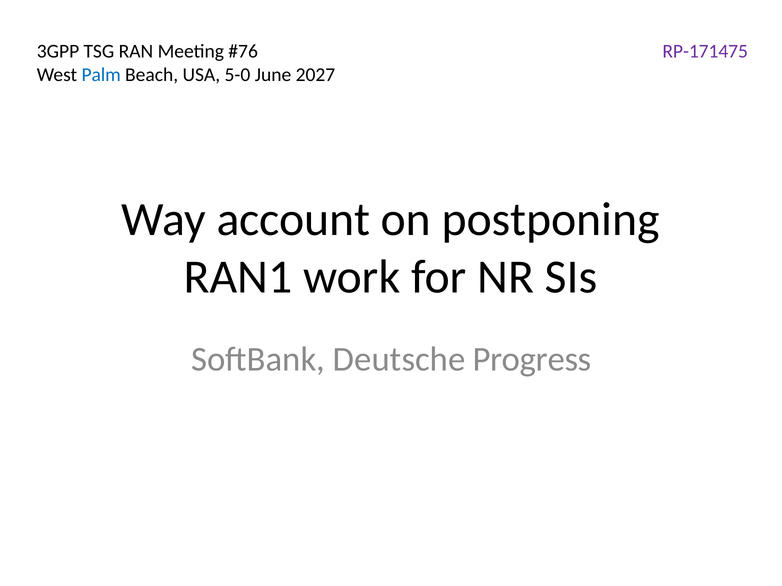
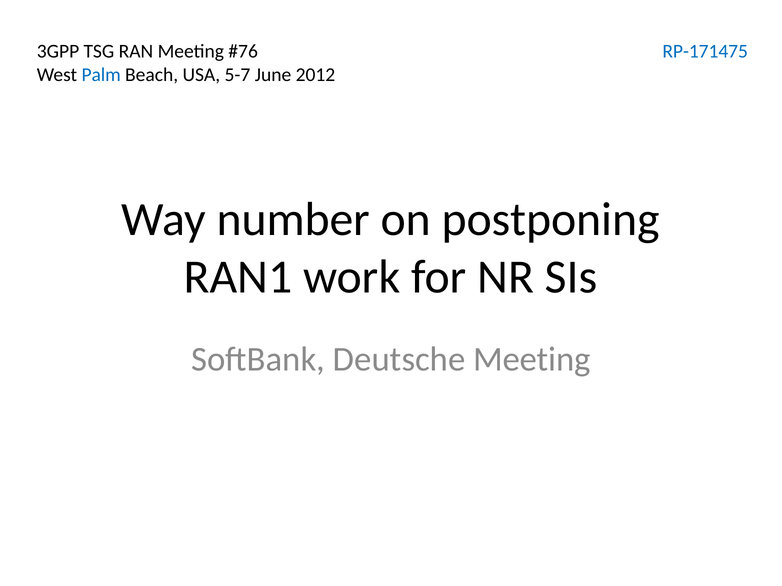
RP-171475 colour: purple -> blue (705, 52)
5-0: 5-0 -> 5-7 (237, 75)
2027: 2027 -> 2012 (315, 75)
account: account -> number (293, 220)
Deutsche Progress: Progress -> Meeting (532, 360)
